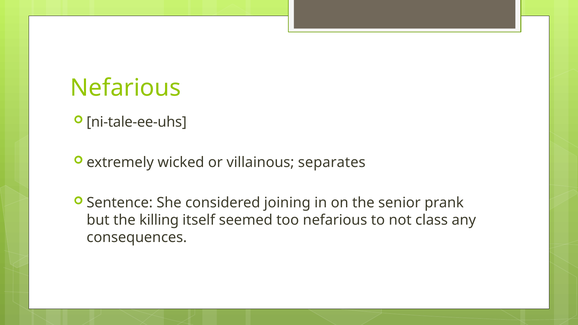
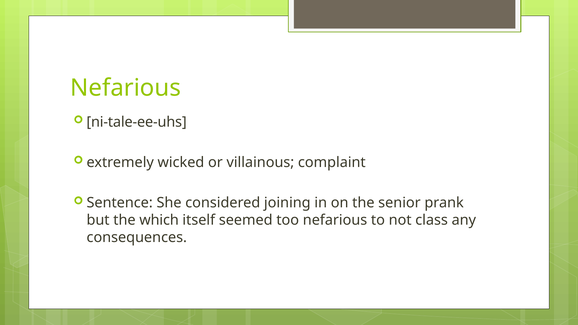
separates: separates -> complaint (332, 162)
killing: killing -> which (159, 220)
